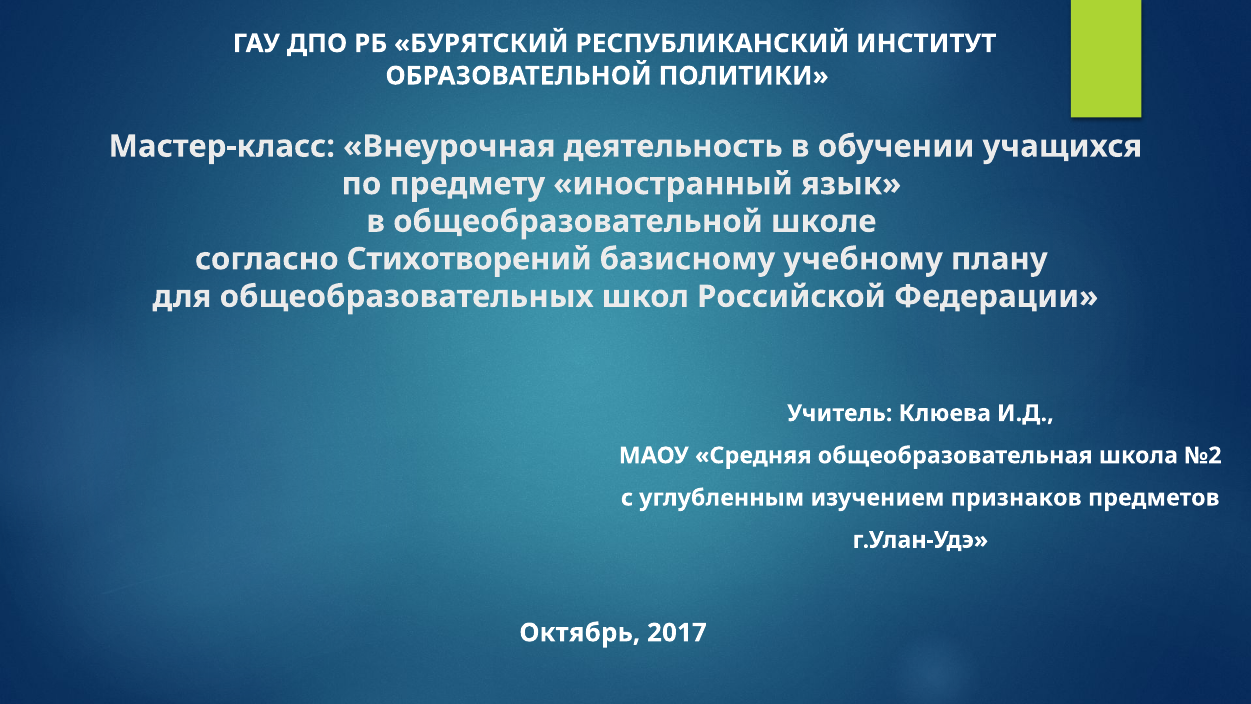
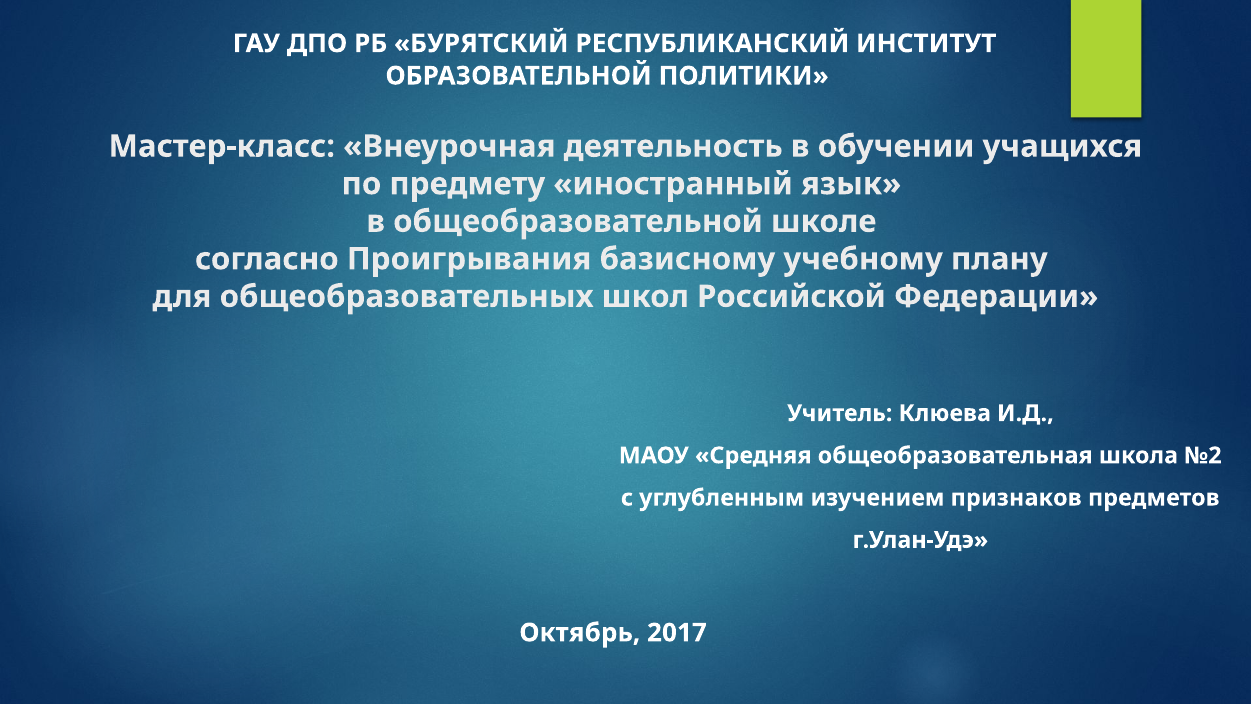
Стихотворений: Стихотворений -> Проигрывания (469, 259)
